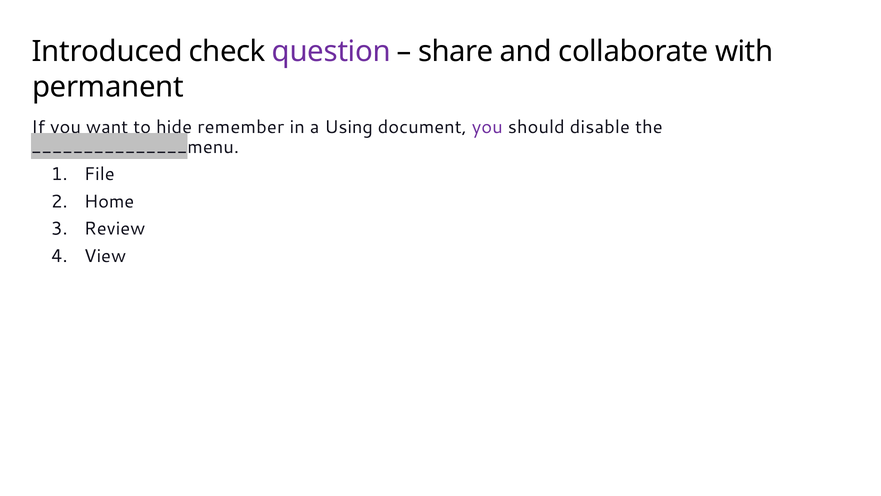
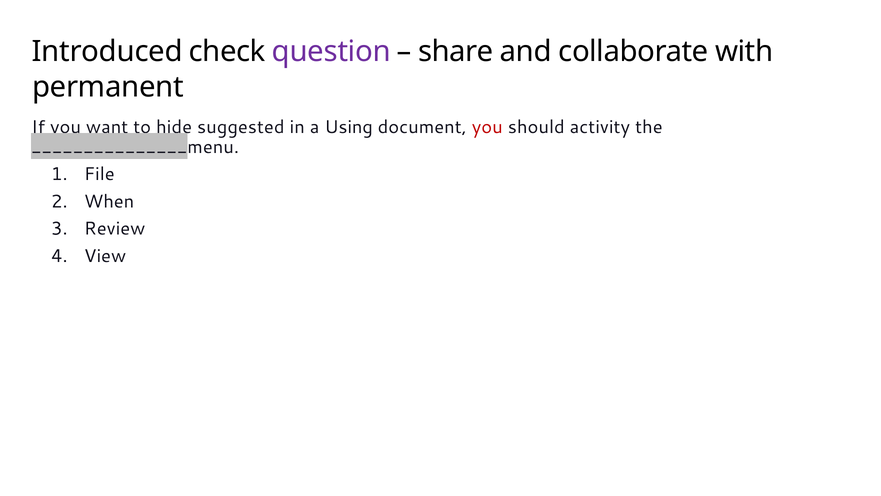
remember: remember -> suggested (241, 127)
you colour: purple -> red (487, 127)
disable: disable -> activity (600, 127)
Home: Home -> When (109, 201)
